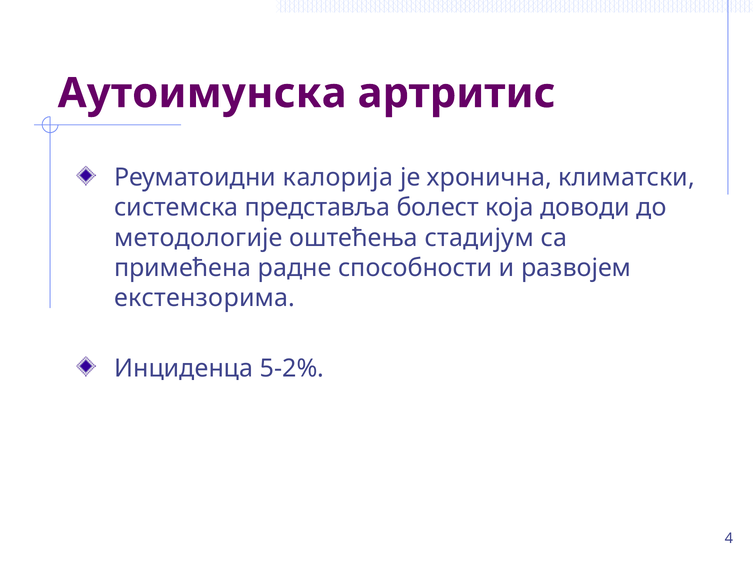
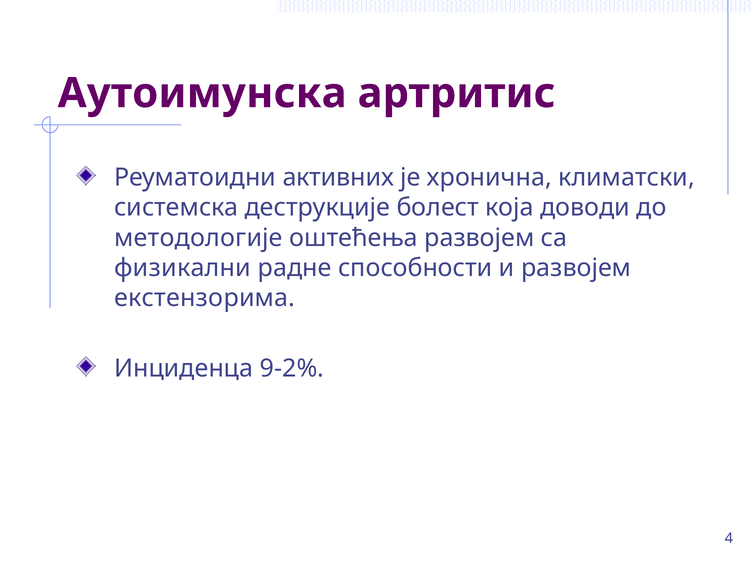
калорија: калорија -> активних (338, 177)
представља: представља -> деструкције (317, 208)
оштећења стадијум: стадијум -> развојем (479, 238)
примећена: примећена -> физикални (183, 268)
5-2%: 5-2% -> 9-2% (292, 368)
